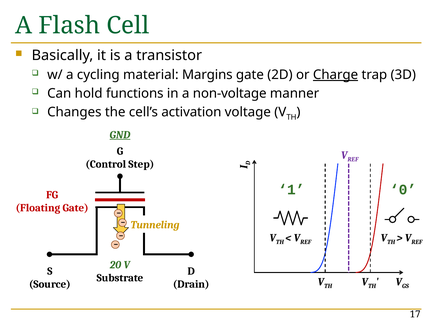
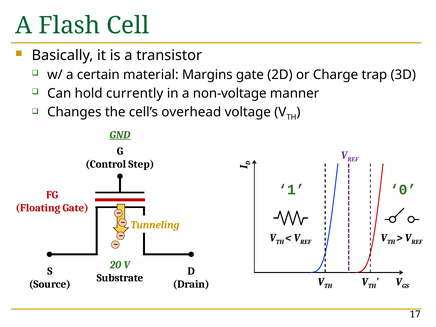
cycling: cycling -> certain (98, 75)
Charge underline: present -> none (336, 75)
functions: functions -> currently (135, 93)
activation: activation -> overhead (191, 112)
